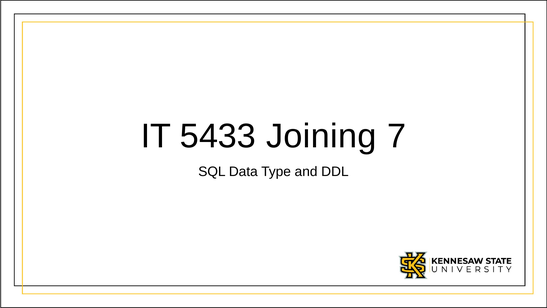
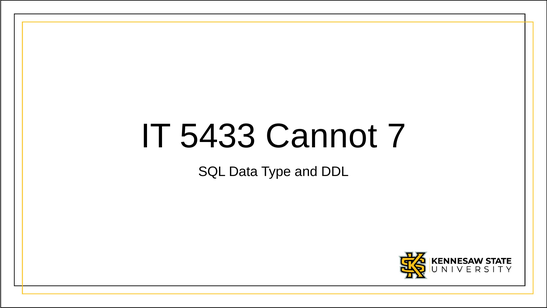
Joining: Joining -> Cannot (321, 136)
